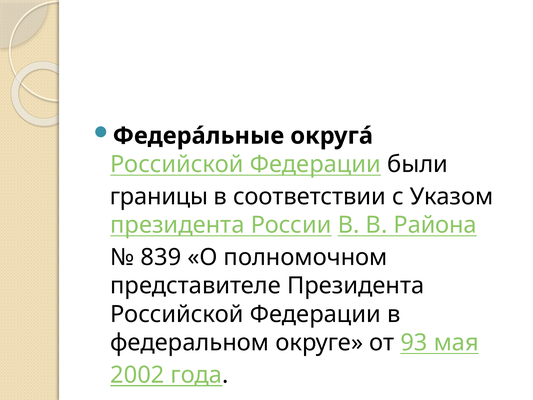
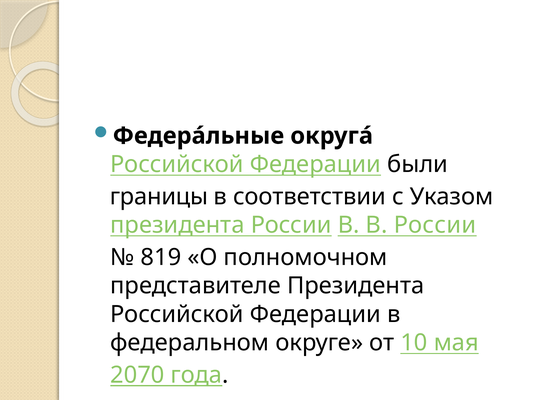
В Района: Района -> России (435, 225)
839: 839 -> 819 (161, 257)
93: 93 -> 10 (414, 342)
2002: 2002 -> 2070 (137, 375)
